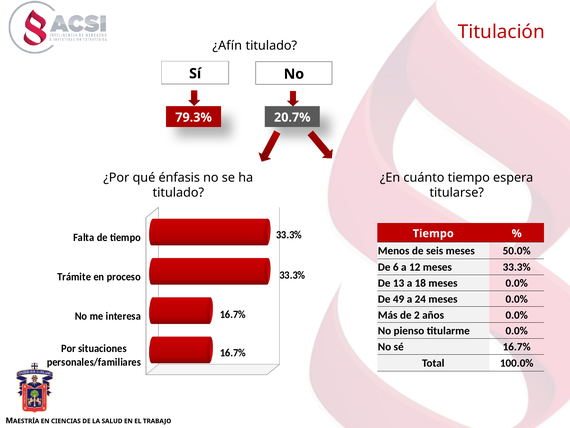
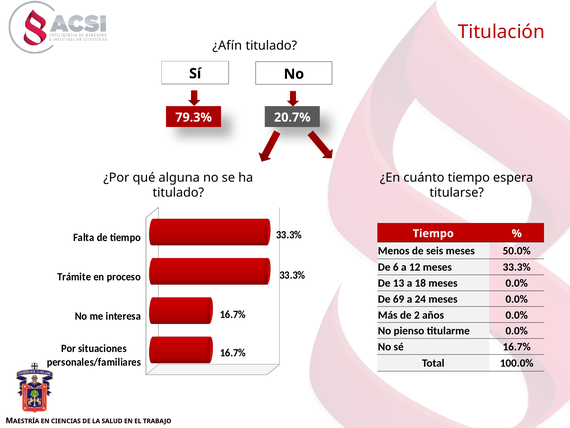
énfasis: énfasis -> alguna (179, 177)
49: 49 -> 69 (399, 299)
